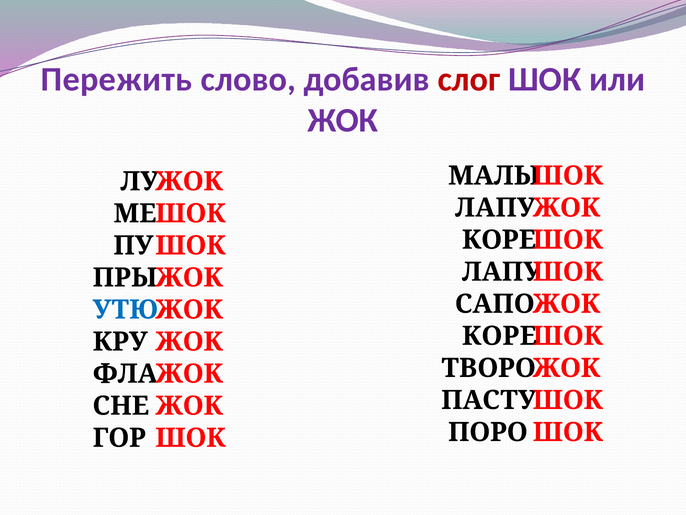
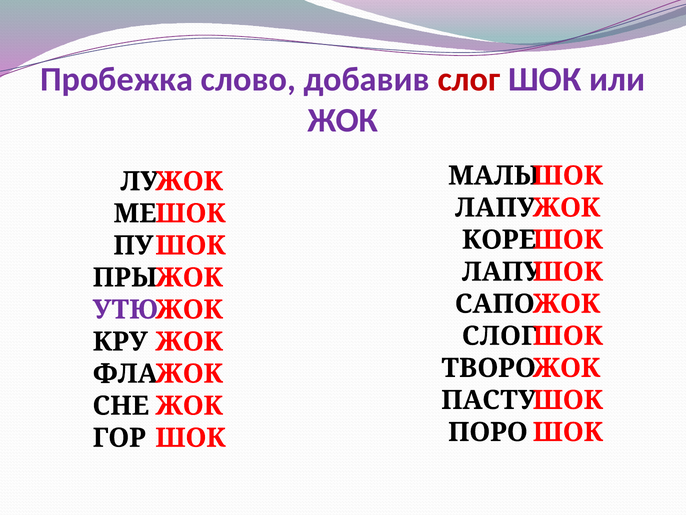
Пережить: Пережить -> Пробежка (117, 79)
УТЮ colour: blue -> purple (125, 309)
КОРЕ: КОРЕ -> СЛОГ (499, 336)
